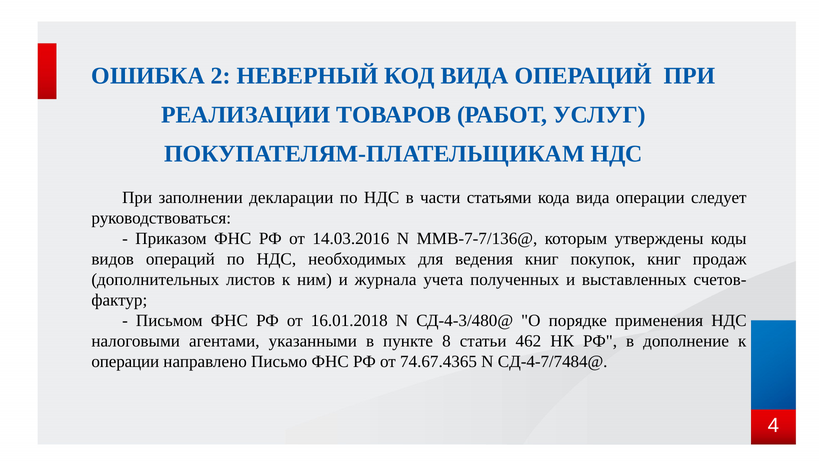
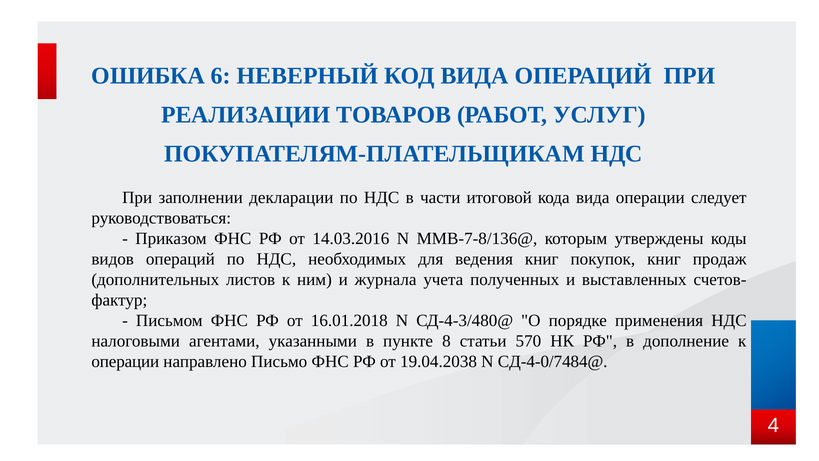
2: 2 -> 6 (221, 76)
статьями: статьями -> итоговой (499, 198)
ММВ-7-7/136@: ММВ-7-7/136@ -> ММВ-7-8/136@ (477, 239)
462: 462 -> 570 (528, 341)
74.67.4365: 74.67.4365 -> 19.04.2038 (439, 361)
СД-4-7/7484@: СД-4-7/7484@ -> СД-4-0/7484@ (553, 361)
